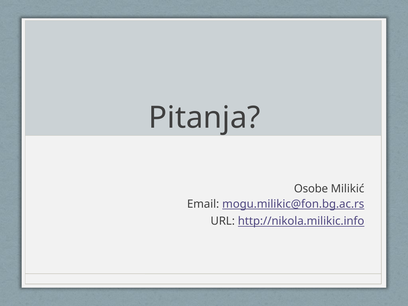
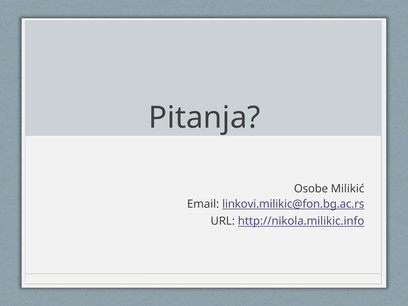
mogu.milikic@fon.bg.ac.rs: mogu.milikic@fon.bg.ac.rs -> linkovi.milikic@fon.bg.ac.rs (293, 204)
